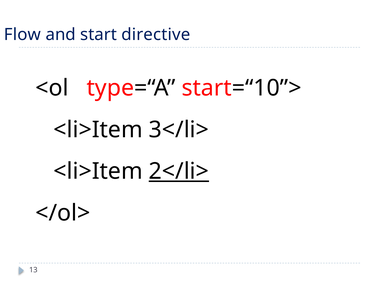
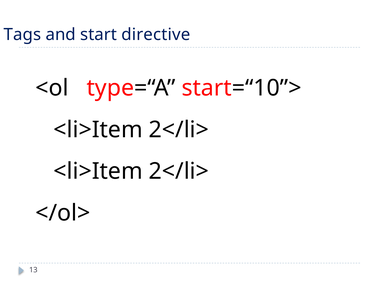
Flow: Flow -> Tags (22, 35)
3</li>: 3</li> -> 2</li> (179, 130)
2</li> underline: present -> none (179, 171)
